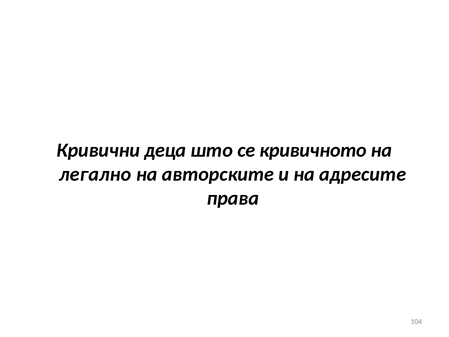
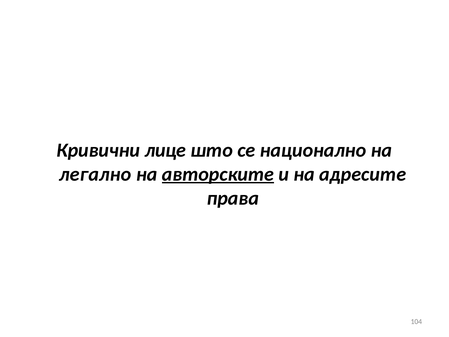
деца: деца -> лице (165, 150)
кривичното: кривичното -> национално (313, 150)
авторските underline: none -> present (218, 174)
